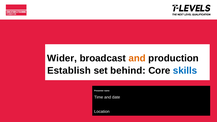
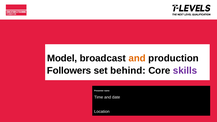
Wider: Wider -> Model (62, 58)
Establish: Establish -> Followers (69, 71)
skills colour: blue -> purple (185, 71)
